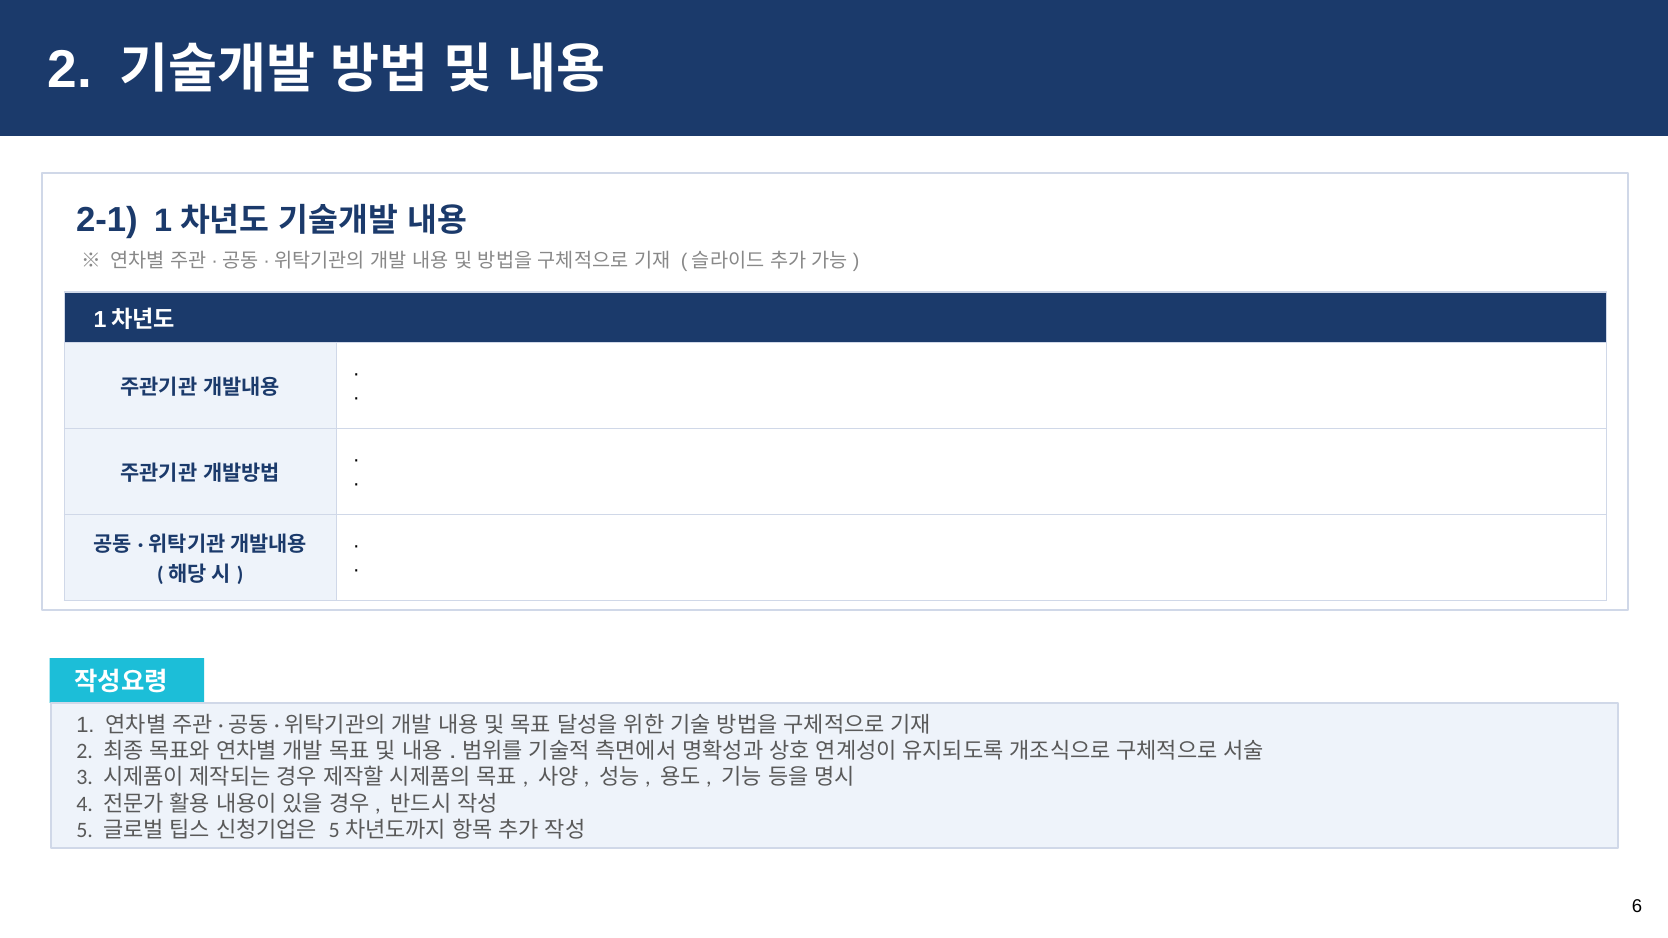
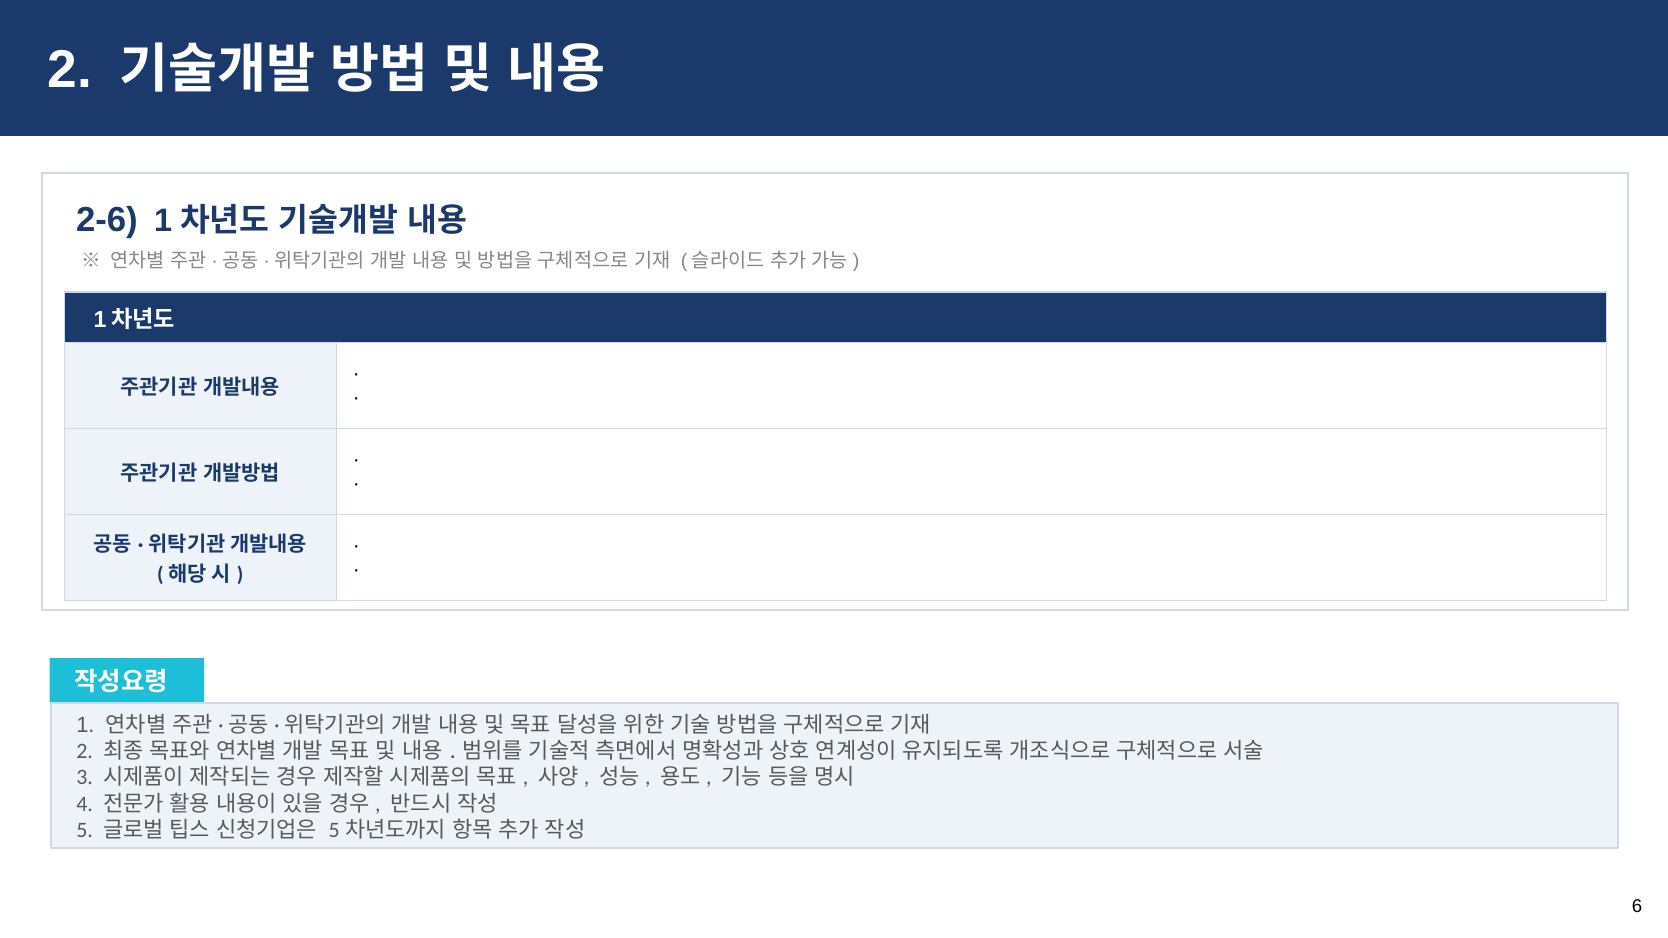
2-1: 2-1 -> 2-6 (107, 220)
